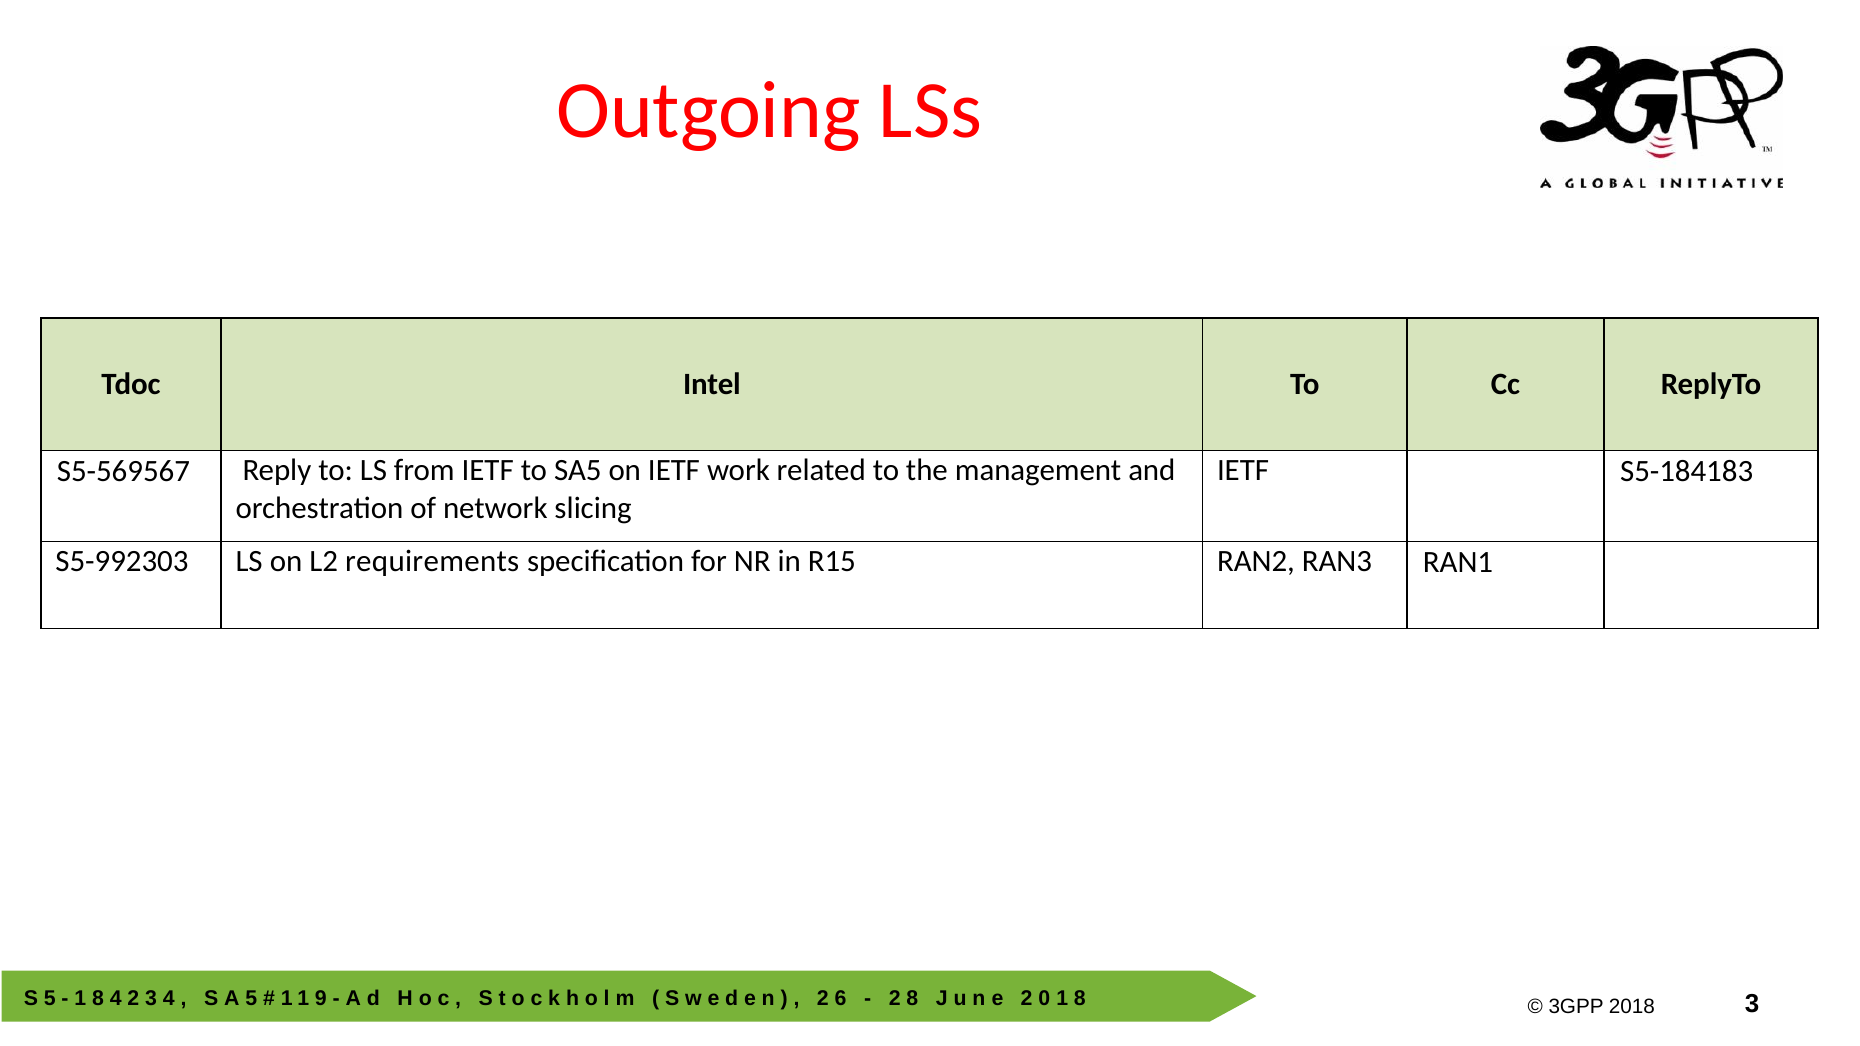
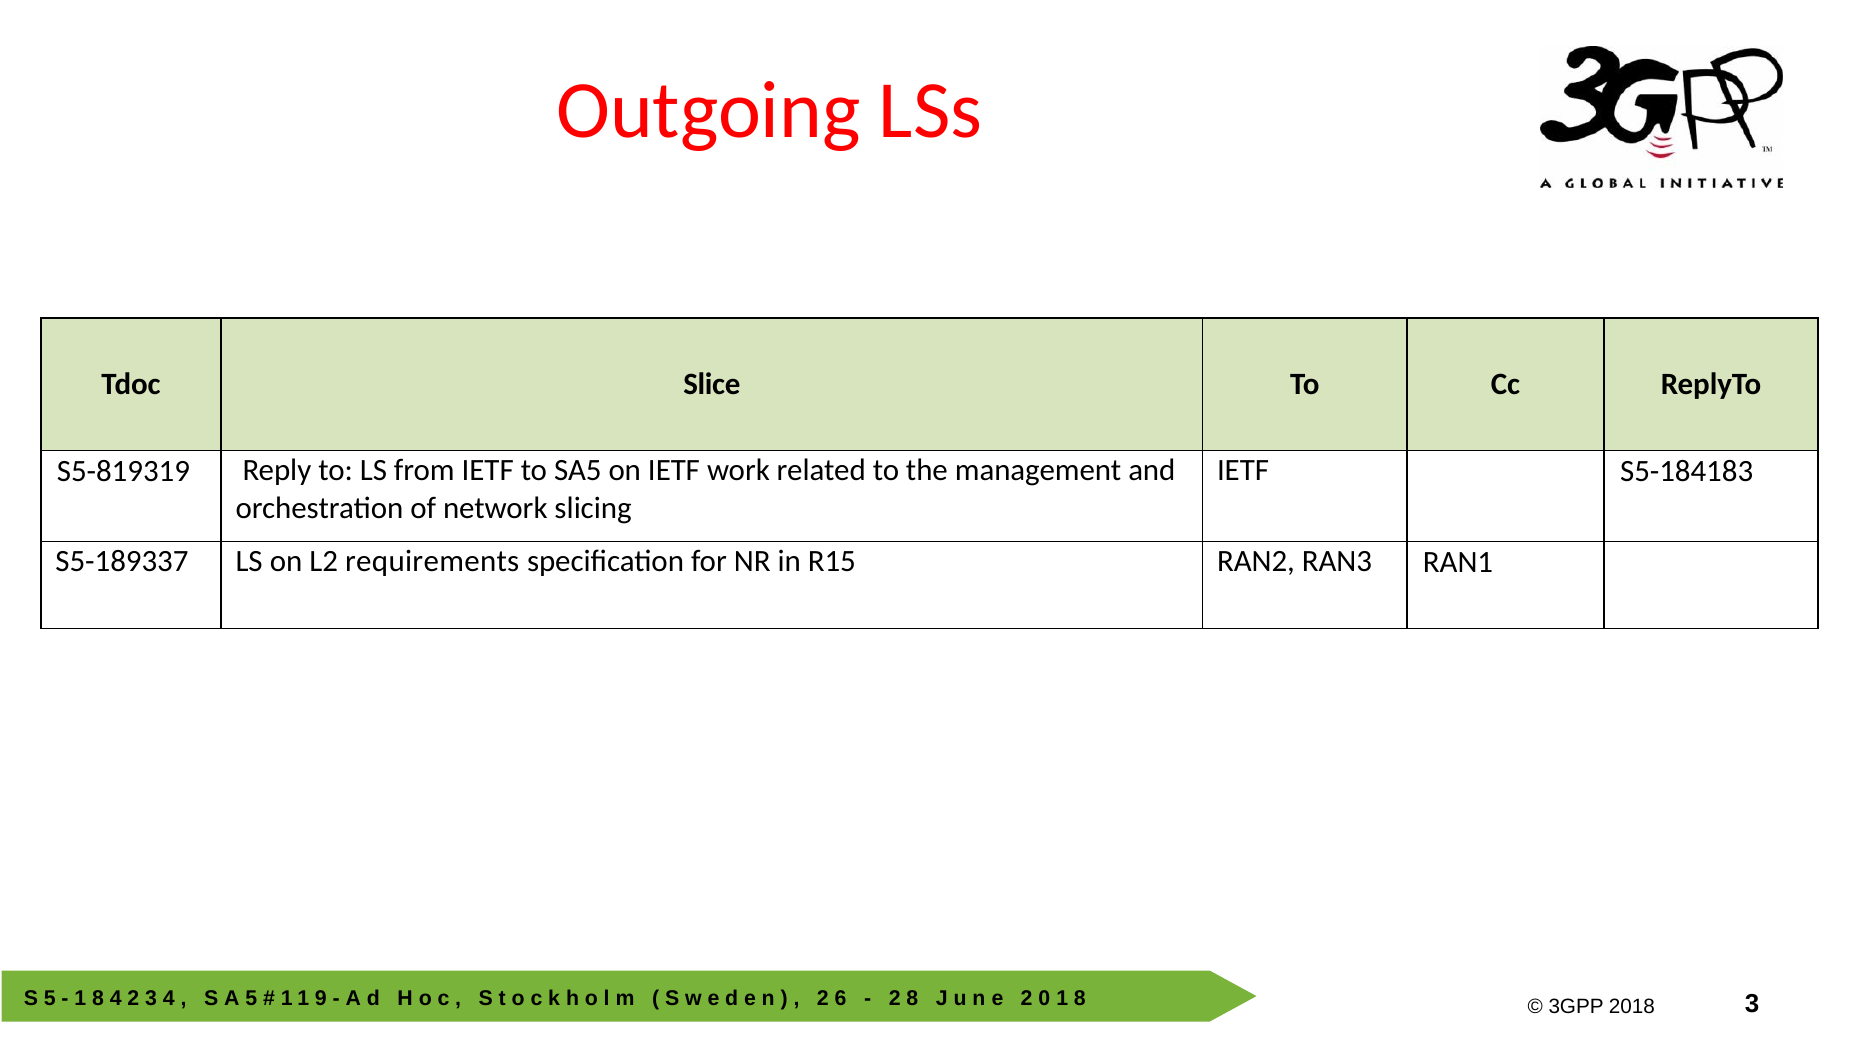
Intel: Intel -> Slice (712, 385)
S5-569567: S5-569567 -> S5-819319 (123, 471)
S5-992303: S5-992303 -> S5-189337 (122, 561)
